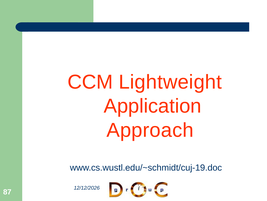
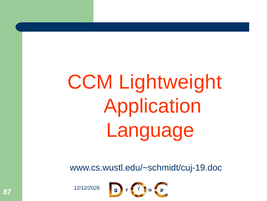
Approach: Approach -> Language (150, 130)
